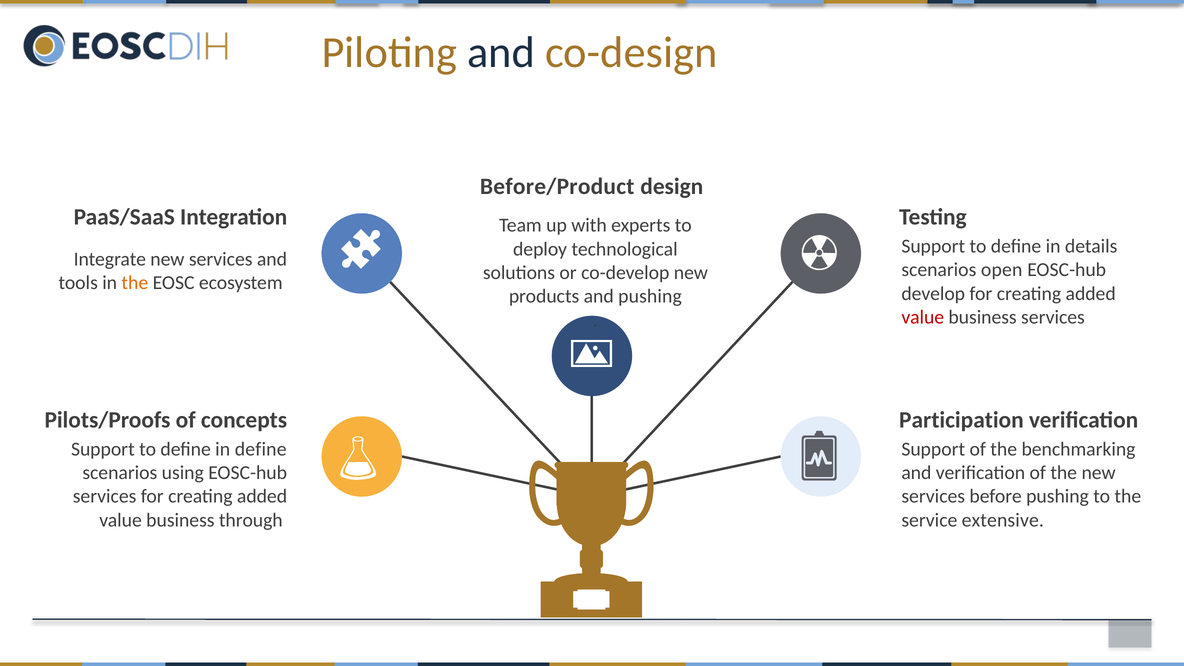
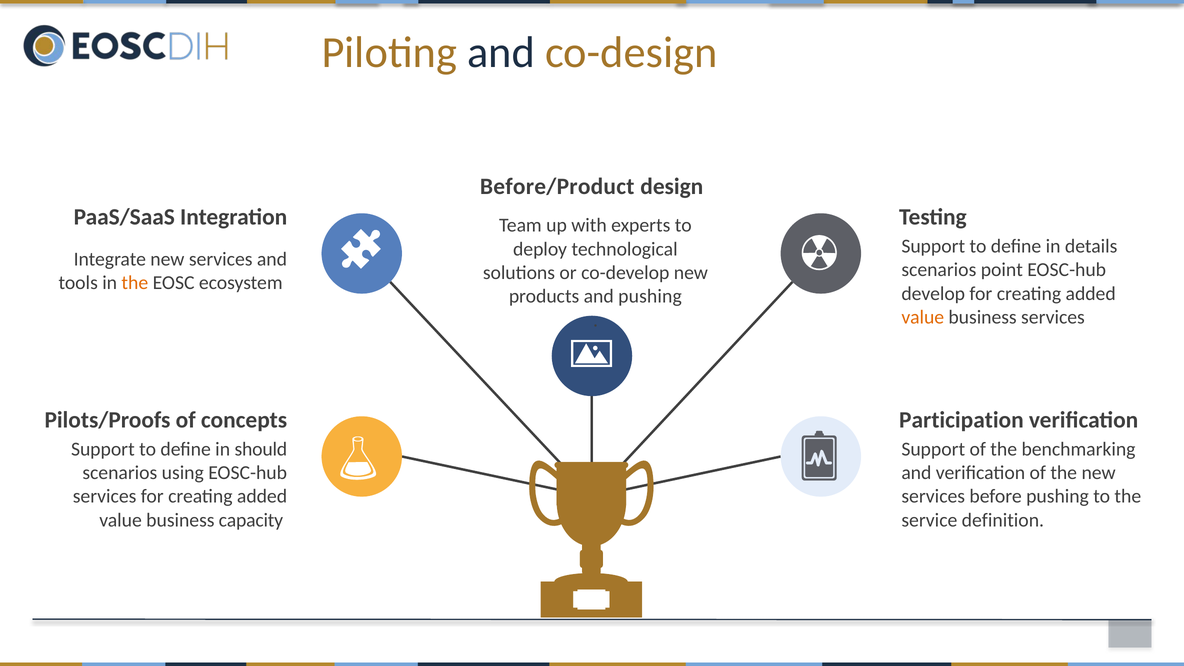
open: open -> point (1002, 270)
value colour: red -> orange (923, 317)
in define: define -> should (261, 449)
through: through -> capacity (251, 520)
extensive: extensive -> definition (1003, 520)
